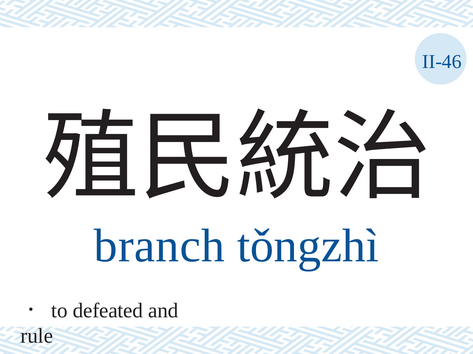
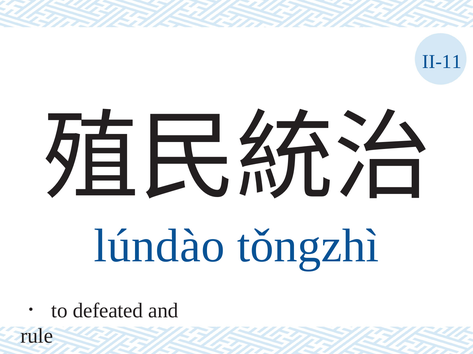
II-46: II-46 -> II-11 (442, 62)
branch: branch -> lúndào (159, 246)
